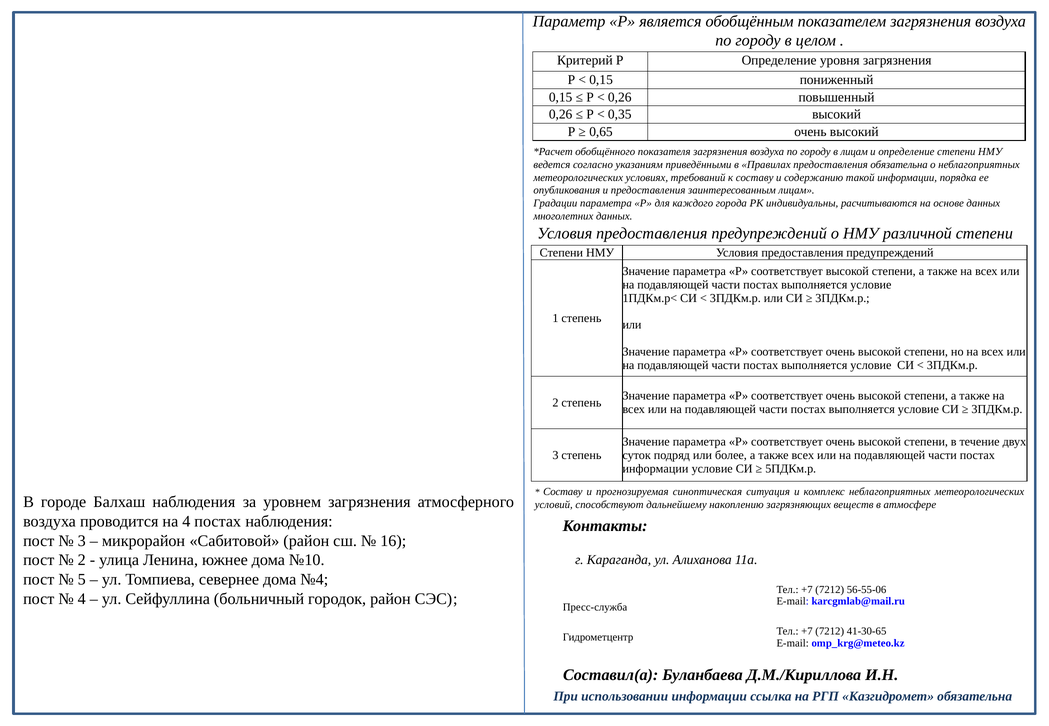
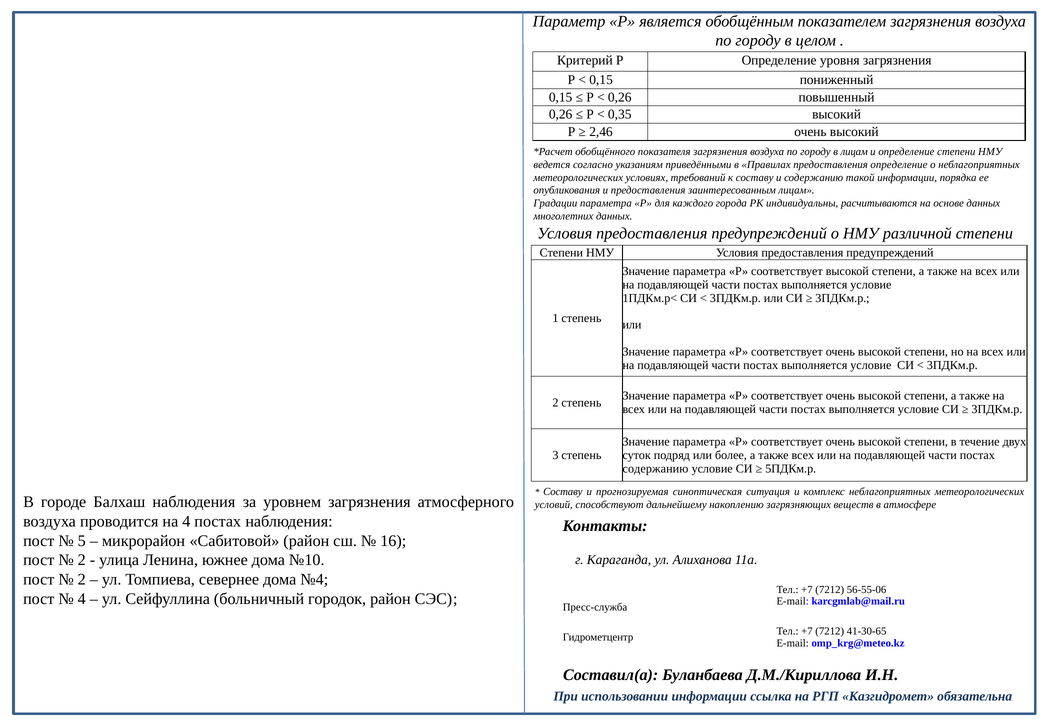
0,65: 0,65 -> 2,46 (601, 132)
предоставления обязательна: обязательна -> определение (899, 165)
информации: информации -> содержанию (655, 469)
3: 3 -> 5 (82, 541)
5: 5 -> 2 (82, 580)
